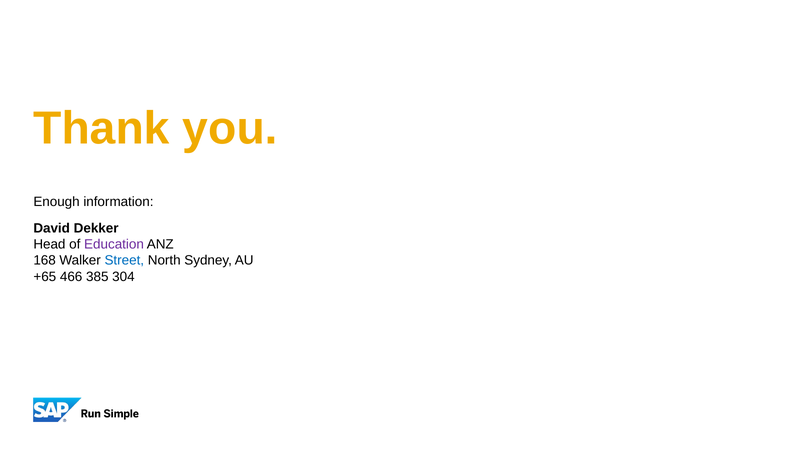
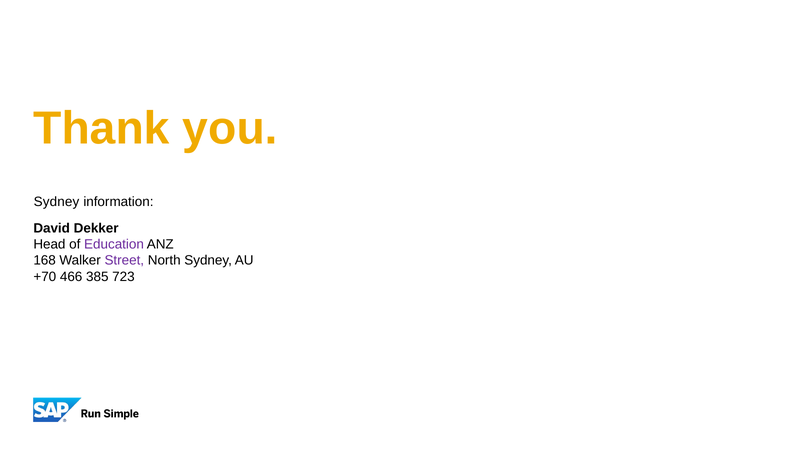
Enough: Enough -> Sydney (56, 202)
Street colour: blue -> purple (124, 260)
+65: +65 -> +70 (45, 277)
304: 304 -> 723 (123, 277)
